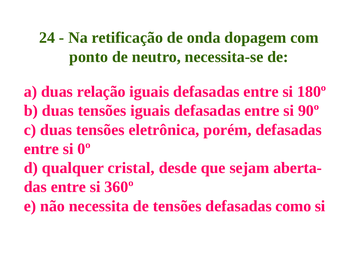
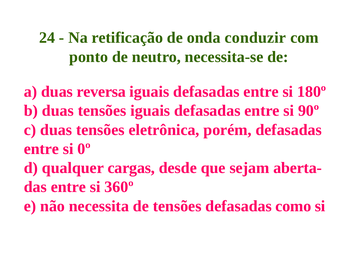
dopagem: dopagem -> conduzir (255, 38)
relação: relação -> reversa (101, 92)
cristal: cristal -> cargas (131, 168)
